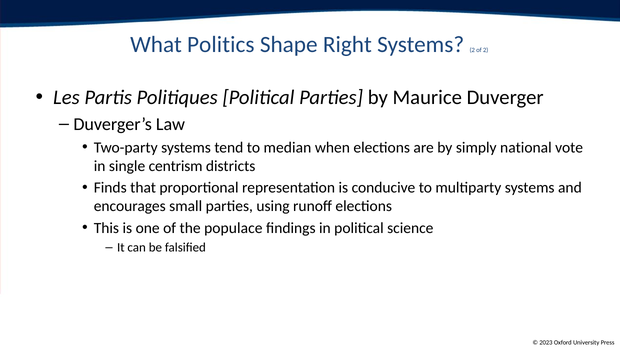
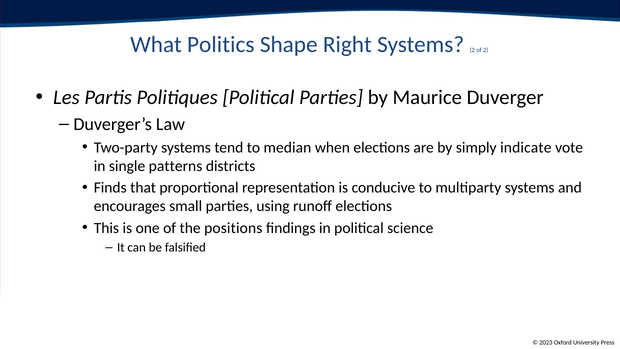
national: national -> indicate (526, 147)
centrism: centrism -> patterns (176, 166)
populace: populace -> positions (233, 228)
